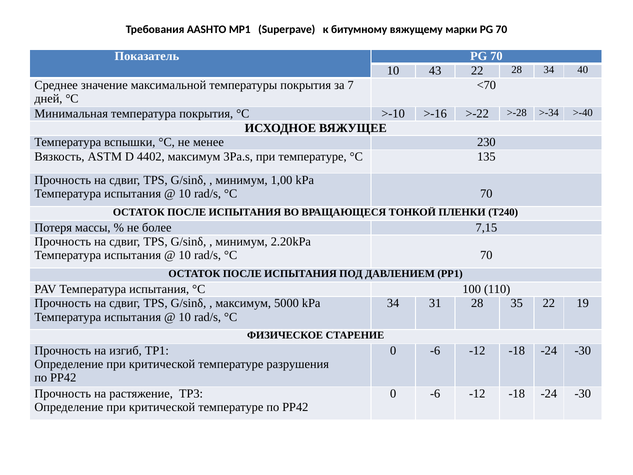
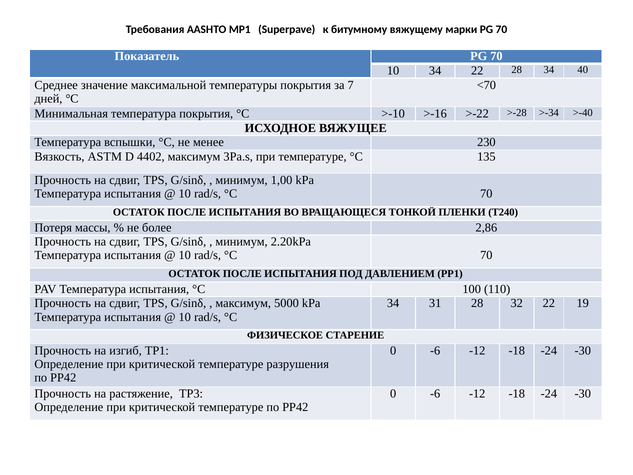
10 43: 43 -> 34 (435, 71)
7,15: 7,15 -> 2,86 (486, 227)
35: 35 -> 32 (517, 303)
